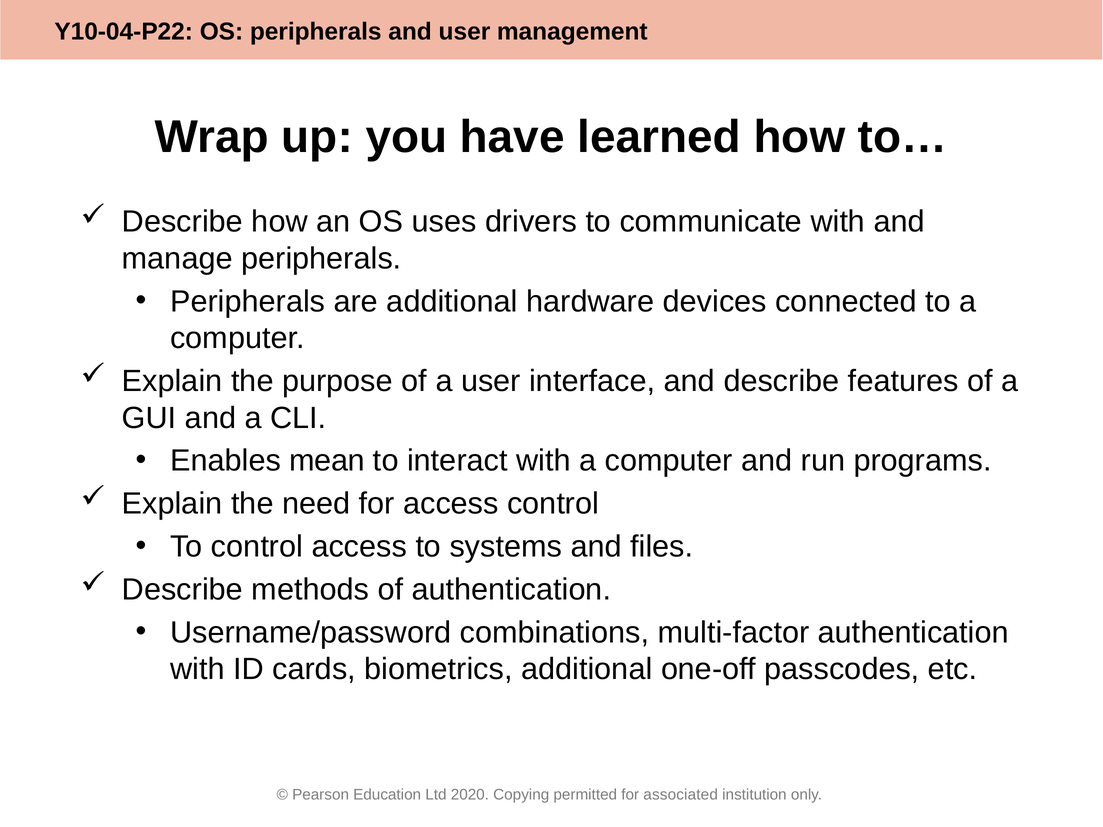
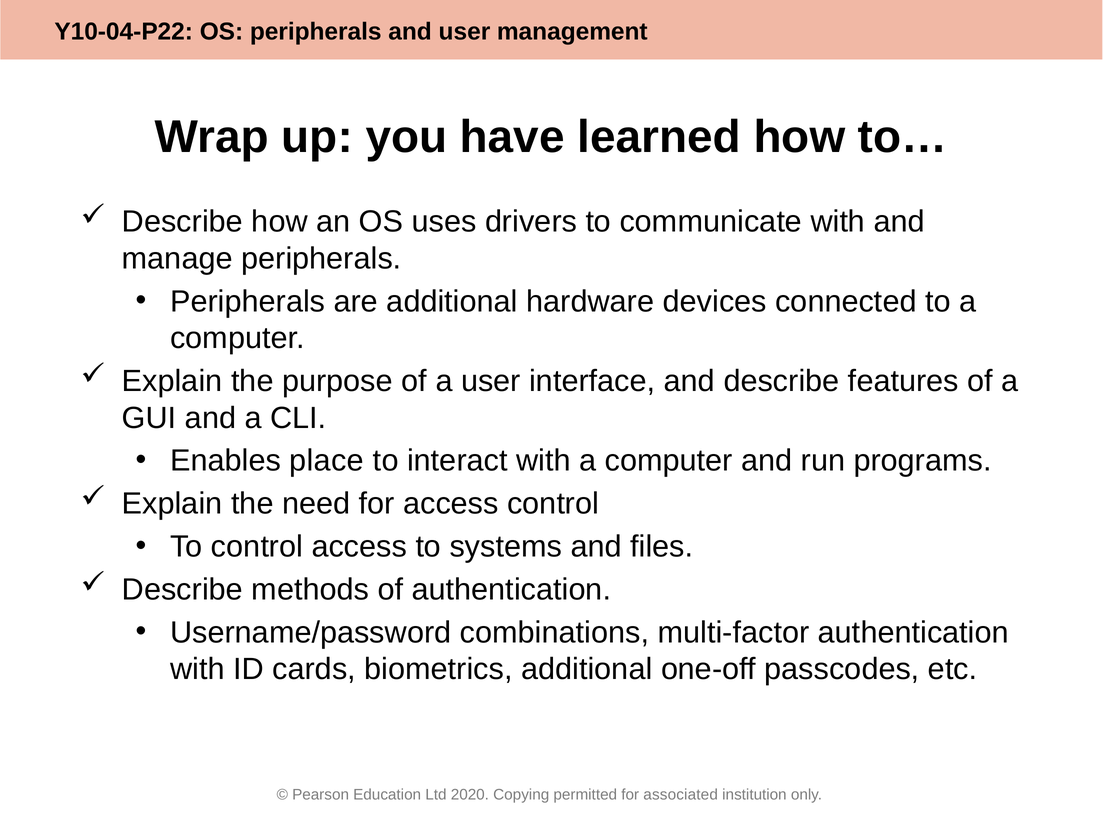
mean: mean -> place (327, 461)
